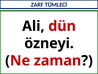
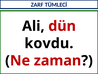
özneyi: özneyi -> kovdu (49, 43)
